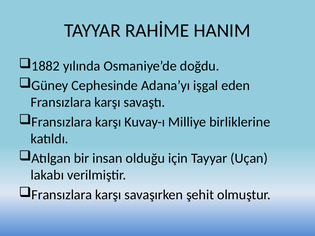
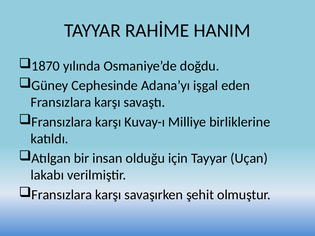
1882: 1882 -> 1870 (46, 66)
